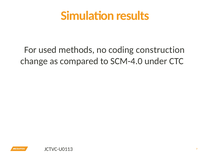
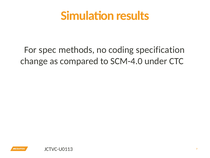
used: used -> spec (48, 50)
construction: construction -> specification (160, 50)
